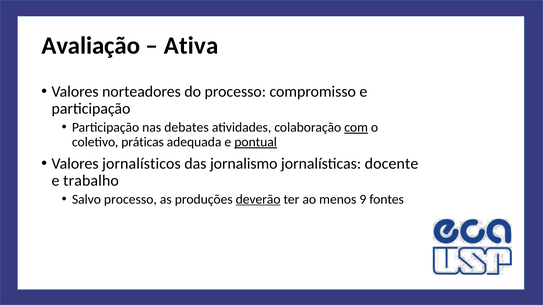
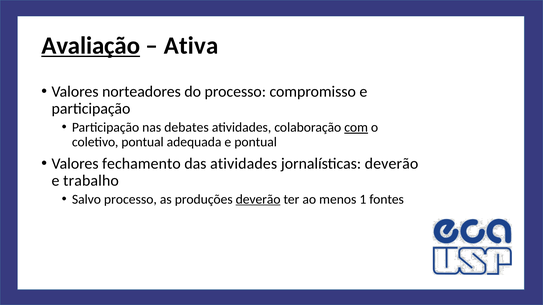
Avaliação underline: none -> present (91, 46)
coletivo práticas: práticas -> pontual (143, 142)
pontual underline: present -> none (256, 142)
jornalísticos: jornalísticos -> fechamento (141, 164)
das jornalismo: jornalismo -> atividades (244, 164)
jornalísticas docente: docente -> deverão (392, 164)
9: 9 -> 1 (363, 200)
